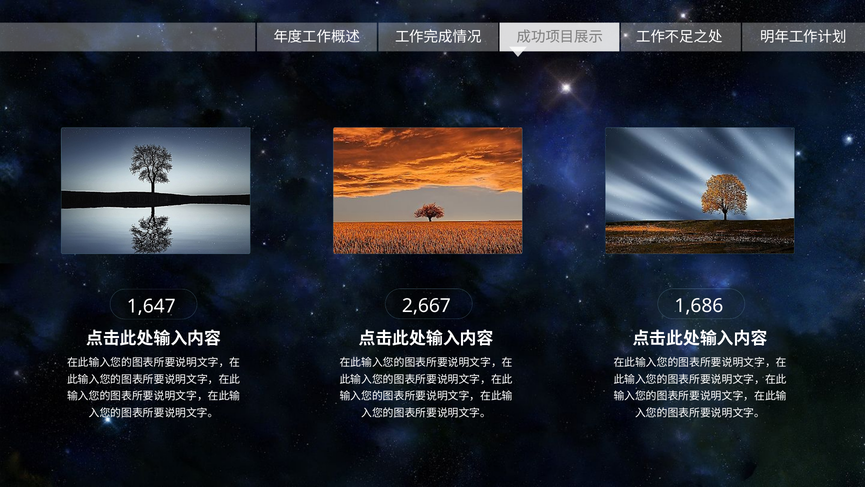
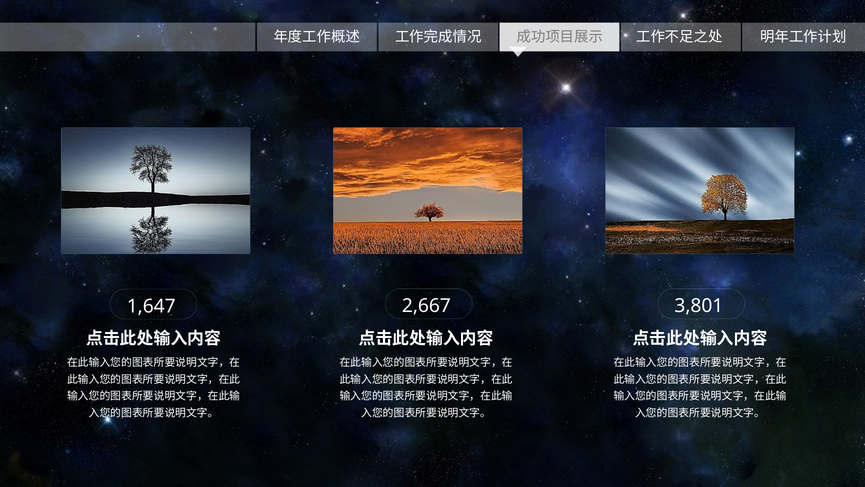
1,686: 1,686 -> 3,801 (699, 306)
